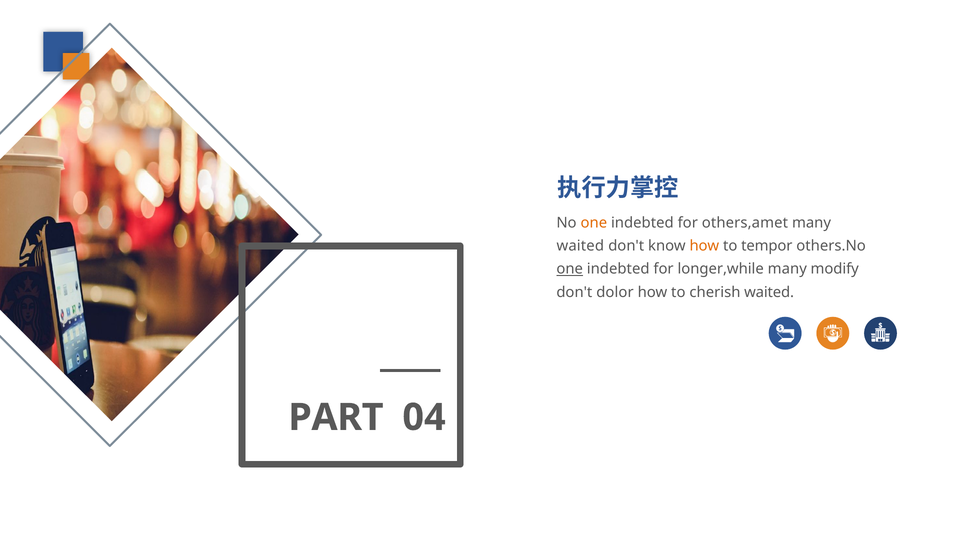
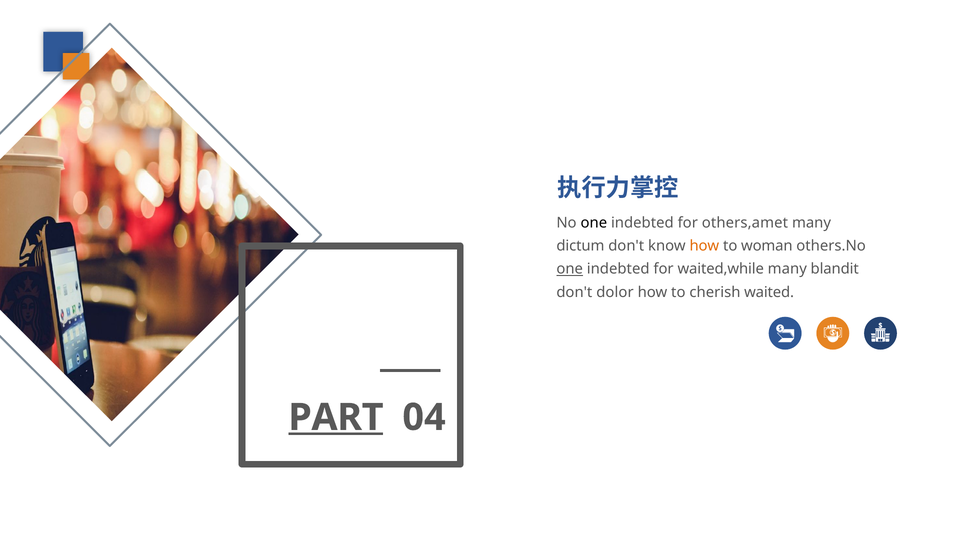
one colour: orange -> black (594, 223)
waited: waited -> dictum (580, 246)
tempor: tempor -> woman (767, 246)
longer,while: longer,while -> waited,while (721, 269)
modify: modify -> blandit (835, 269)
PART underline: none -> present (336, 418)
